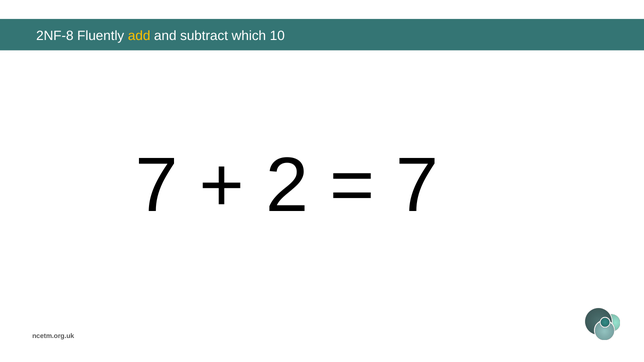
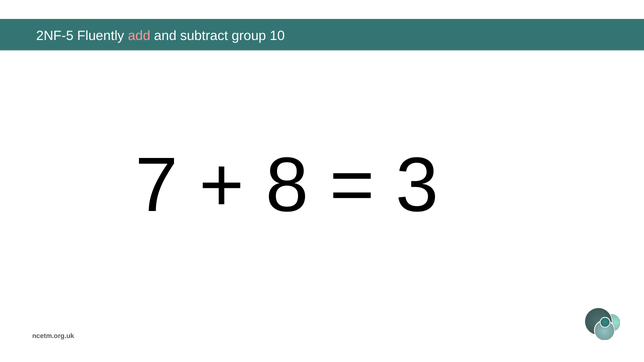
2NF-8: 2NF-8 -> 2NF-5 (55, 36)
add colour: yellow -> pink (139, 36)
which: which -> group (249, 36)
2: 2 -> 8 (287, 186)
7: 7 -> 3 (417, 186)
